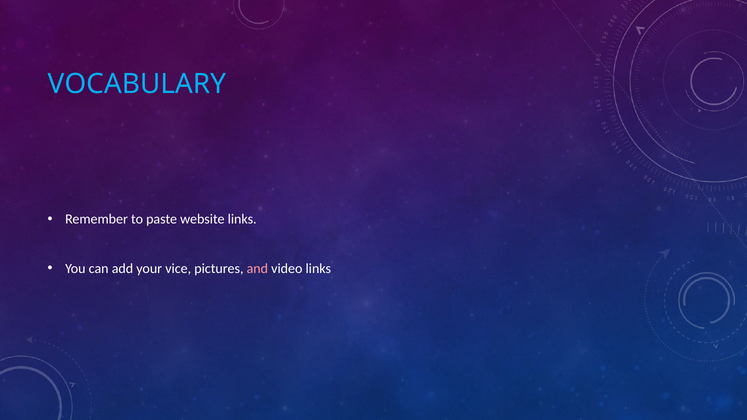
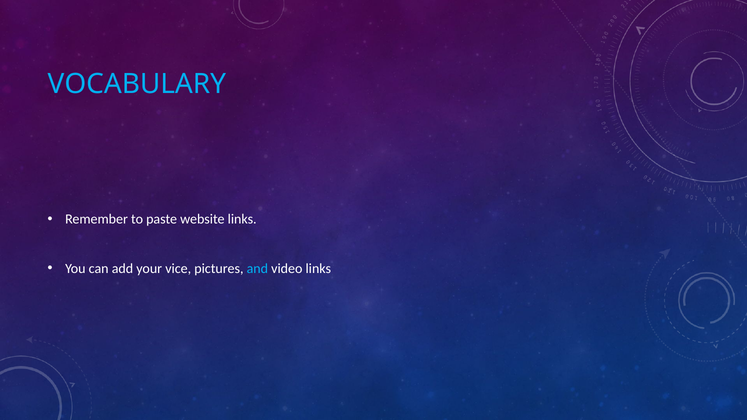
and colour: pink -> light blue (257, 269)
